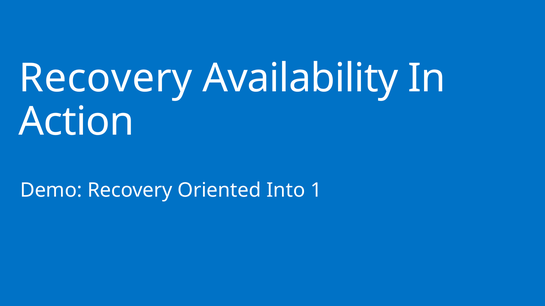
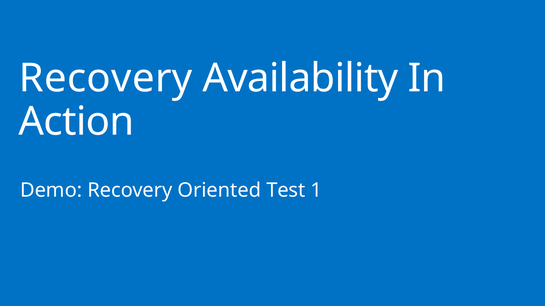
Into: Into -> Test (286, 190)
